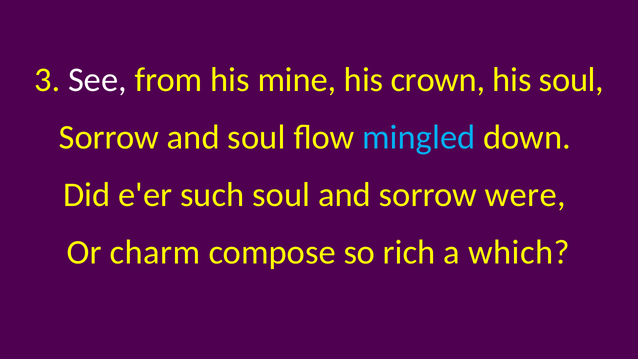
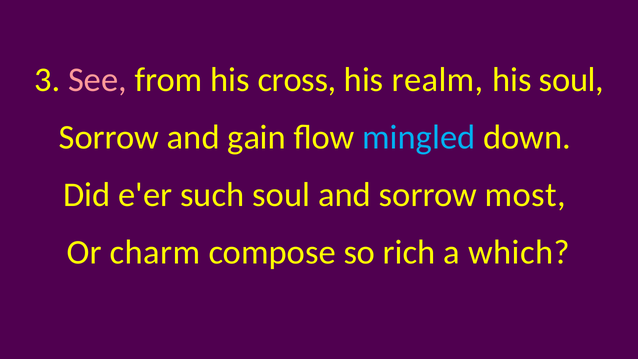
See colour: white -> pink (97, 80)
mine: mine -> cross (297, 80)
crown: crown -> realm (438, 80)
and soul: soul -> gain (257, 137)
were: were -> most (525, 195)
